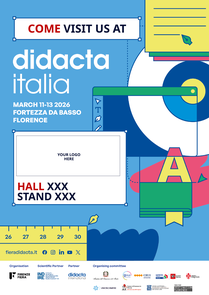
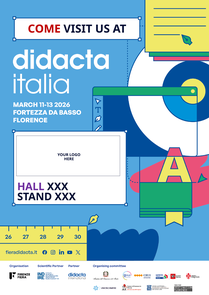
HALL colour: red -> purple (31, 187)
